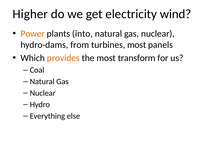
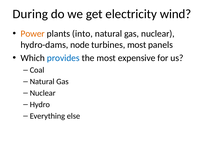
Higher: Higher -> During (30, 14)
from: from -> node (80, 45)
provides colour: orange -> blue (63, 58)
transform: transform -> expensive (137, 58)
